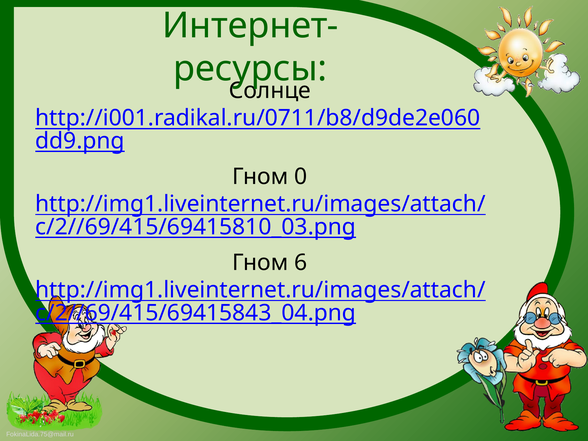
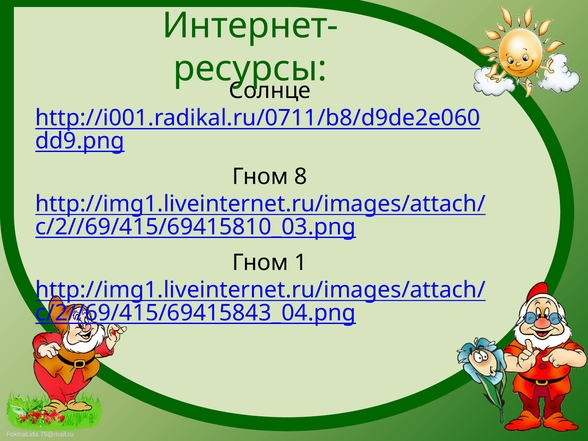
0: 0 -> 8 (301, 177)
6: 6 -> 1 (301, 263)
